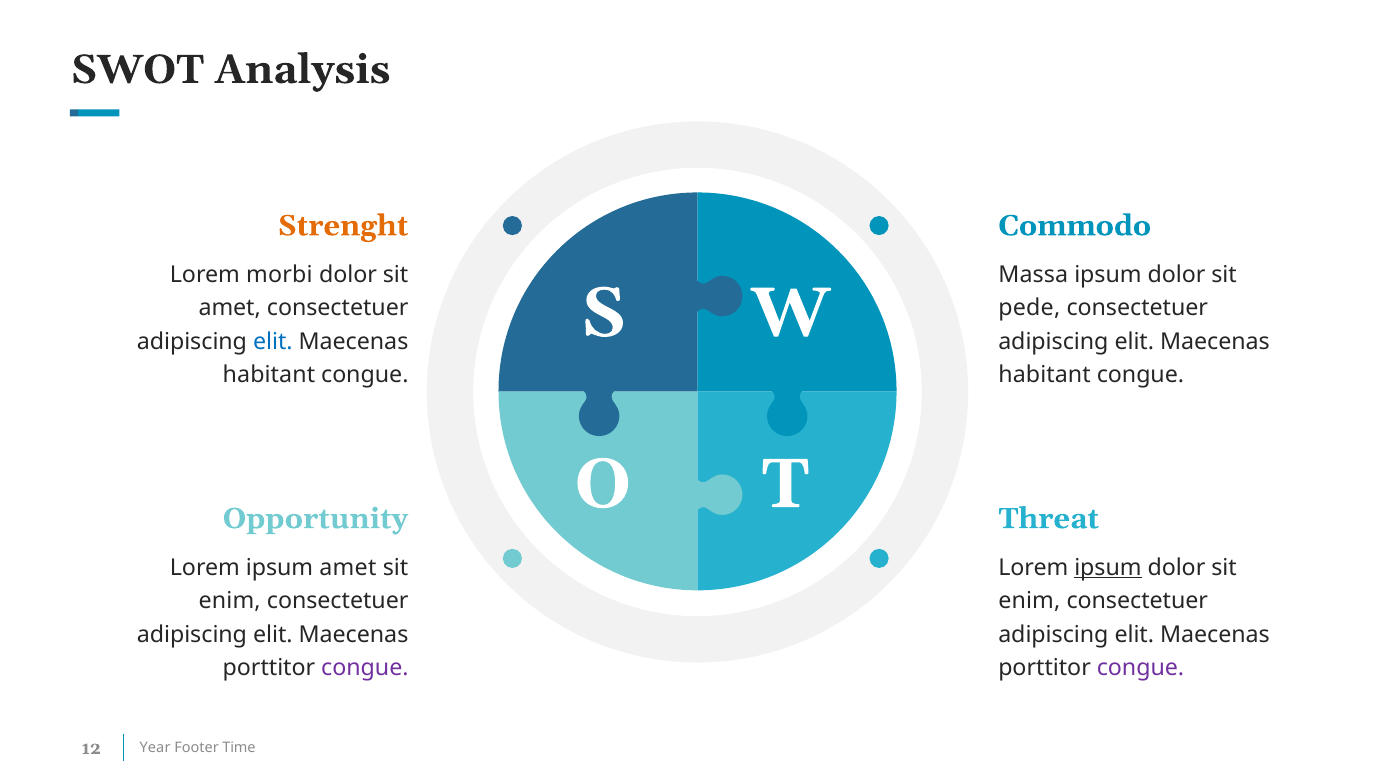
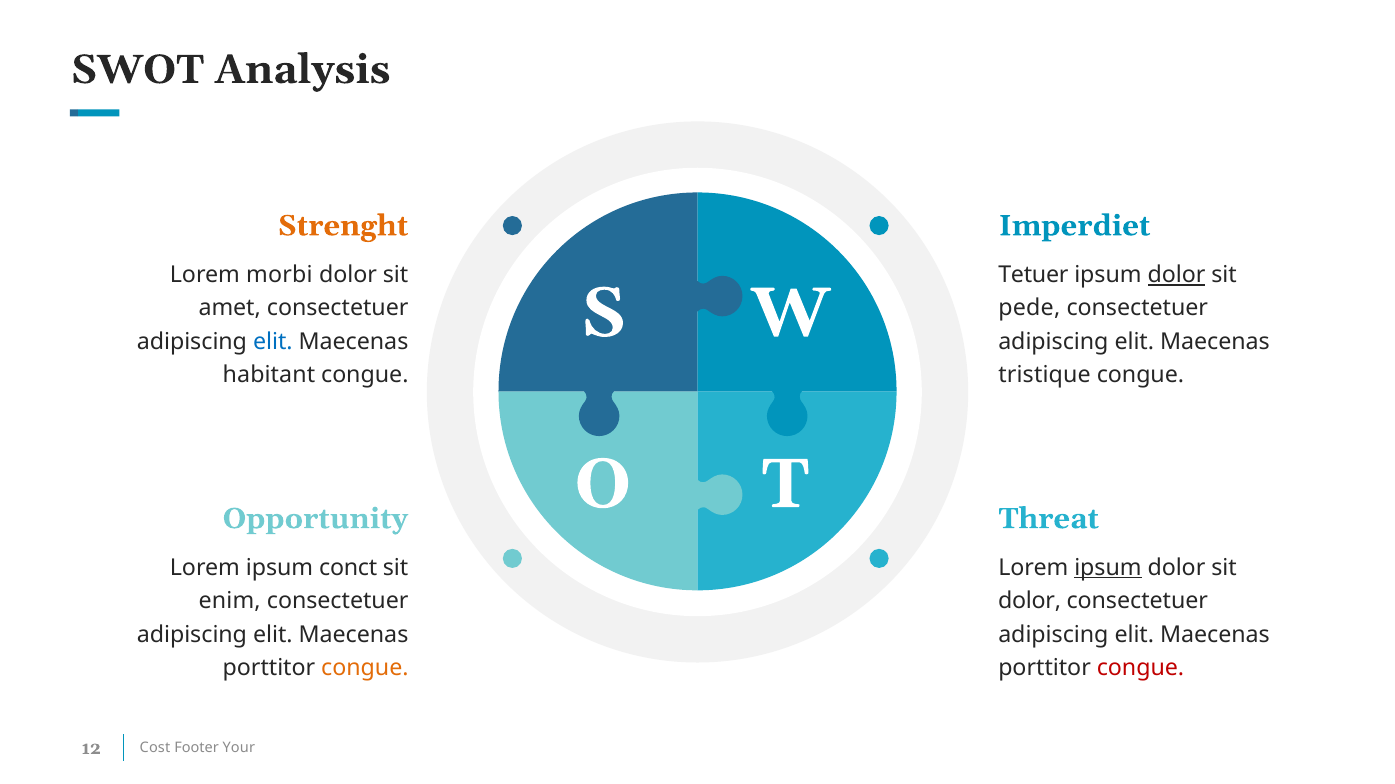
Commodo: Commodo -> Imperdiet (1075, 226)
Massa: Massa -> Tetuer (1033, 275)
dolor underline: none -> present (1176, 275)
habitant: habitant -> tristique (1045, 375)
ipsum amet: amet -> conct (348, 568)
enim: enim -> dolor (1030, 602)
congue colour: purple -> orange (365, 669)
congue colour: purple -> red (1140, 669)
Year: Year -> Cost (155, 748)
Time: Time -> Your (239, 748)
